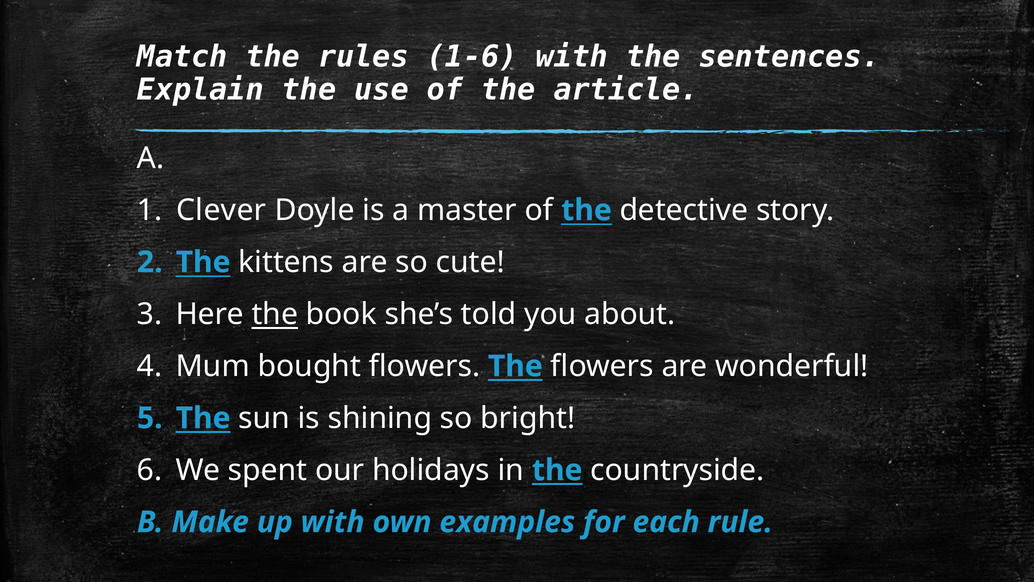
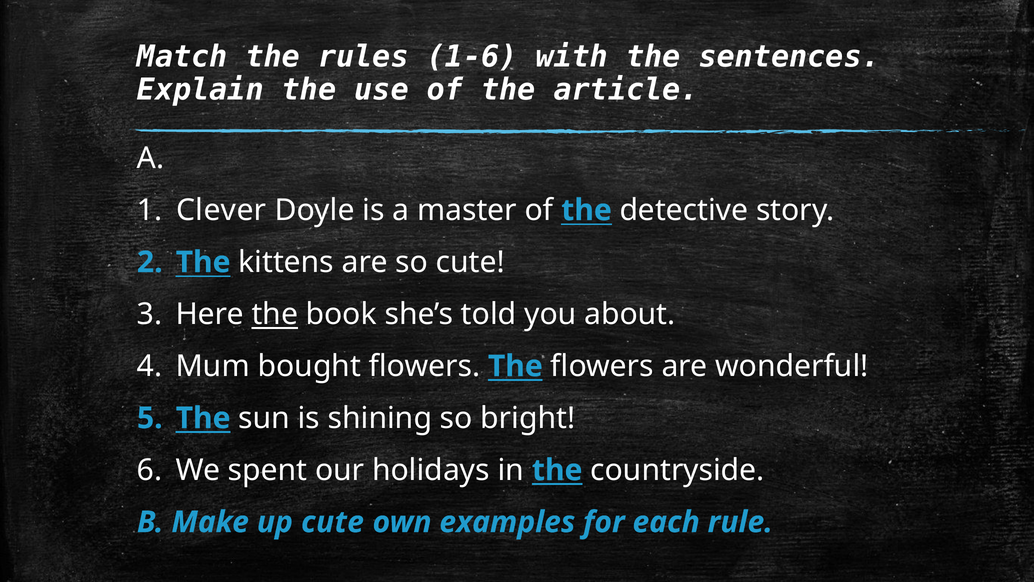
up with: with -> cute (333, 522)
